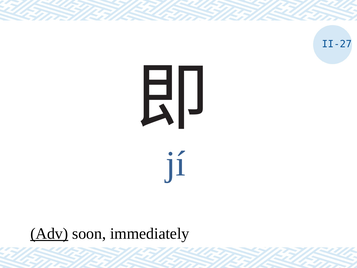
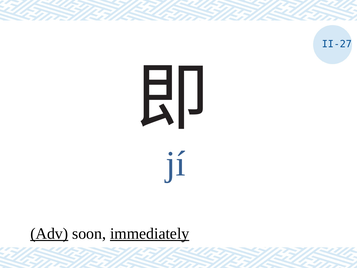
immediately underline: none -> present (150, 233)
